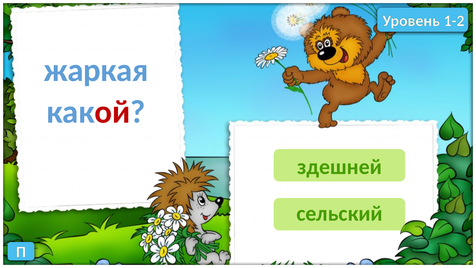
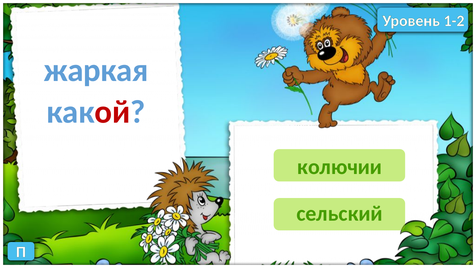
здешней: здешней -> колючии (340, 167)
